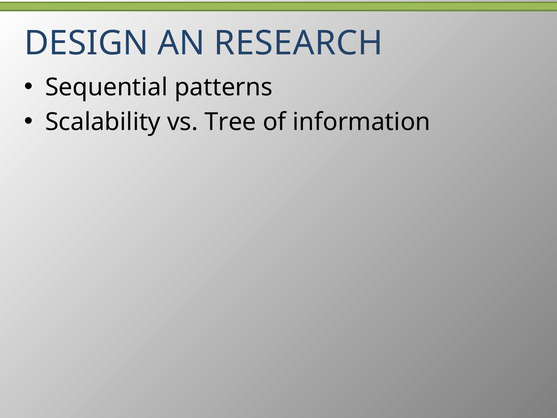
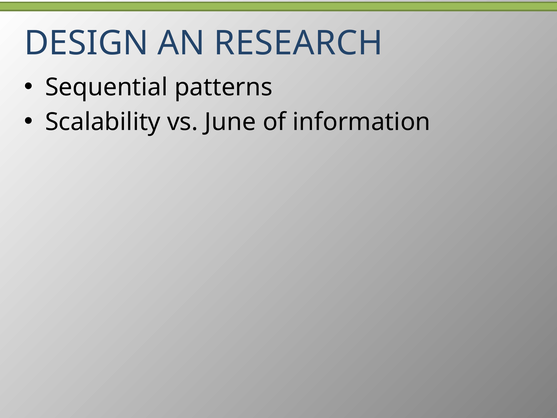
Tree: Tree -> June (230, 122)
